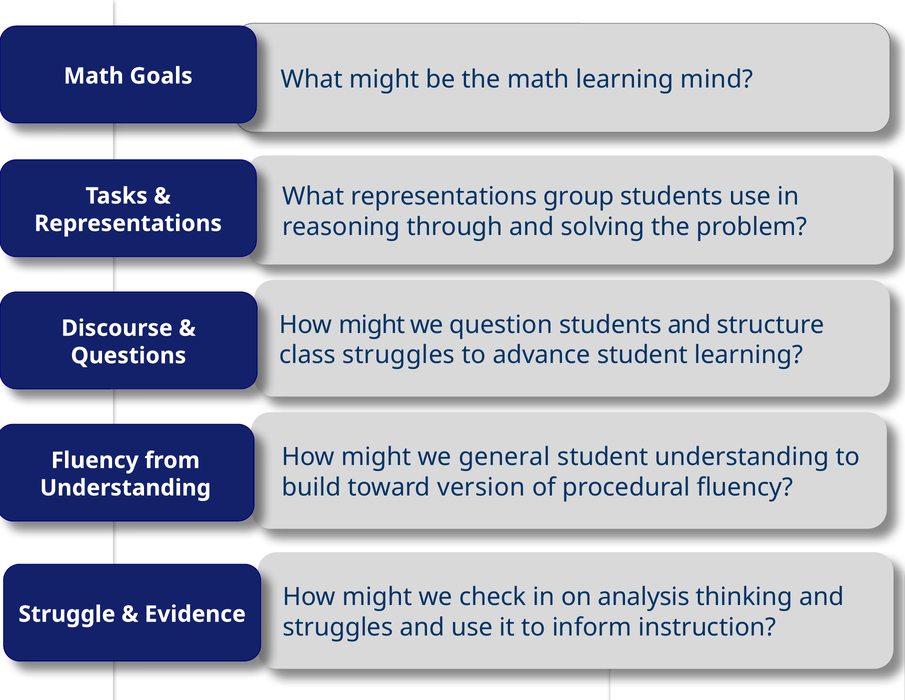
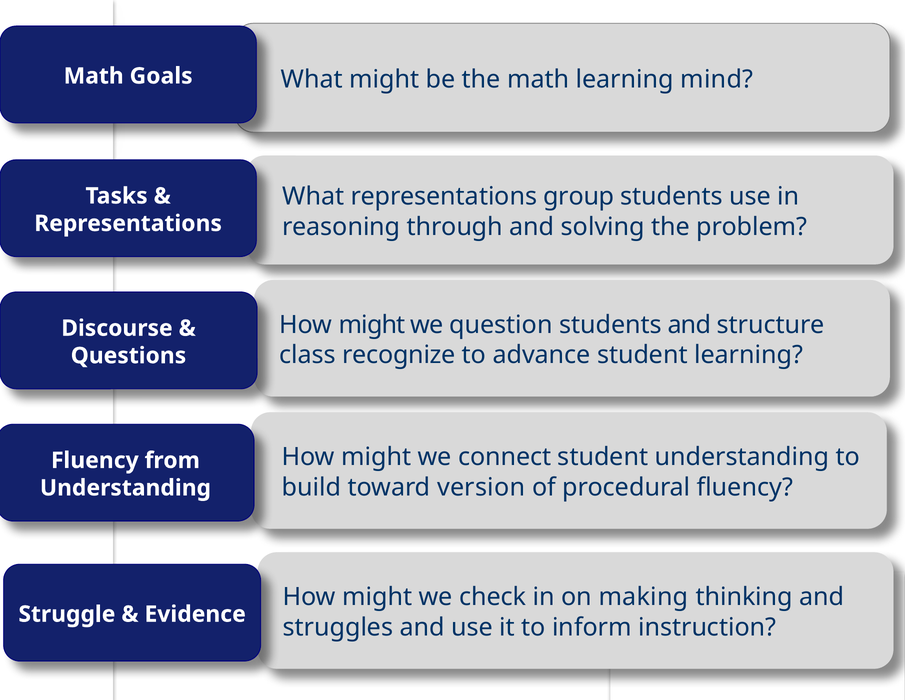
class struggles: struggles -> recognize (399, 355)
general: general -> connect (505, 457)
analysis: analysis -> making (644, 597)
